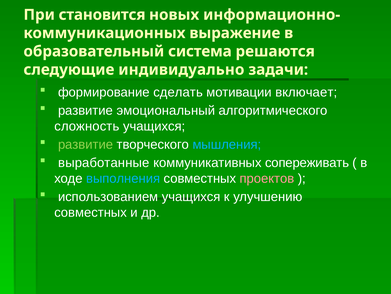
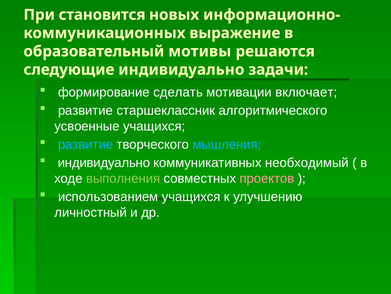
система: система -> мотивы (200, 51)
эмоциональный: эмоциональный -> старшеклассник (166, 110)
сложность: сложность -> усвоенные (87, 126)
развитие colour: light green -> light blue (86, 144)
выработанные: выработанные -> индивидуально (104, 163)
сопереживать: сопереживать -> необходимый (307, 163)
выполнения colour: light blue -> light green (123, 178)
совместных: совместных -> личностный (91, 212)
